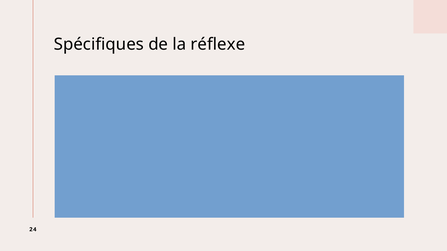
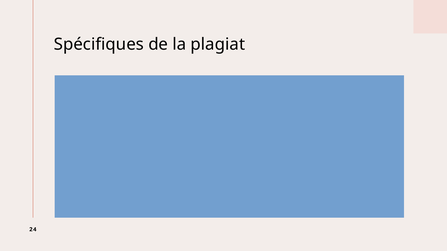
réflexe: réflexe -> plagiat (218, 45)
